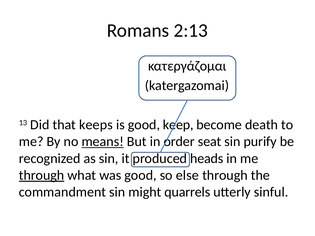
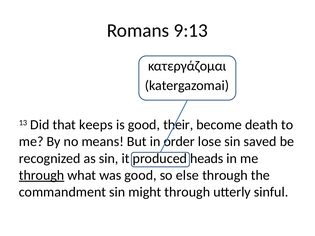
2:13: 2:13 -> 9:13 (191, 30)
keep: keep -> their (178, 125)
means underline: present -> none (103, 142)
seat: seat -> lose (210, 142)
purify: purify -> saved (260, 142)
might quarrels: quarrels -> through (187, 192)
